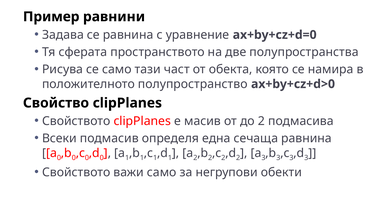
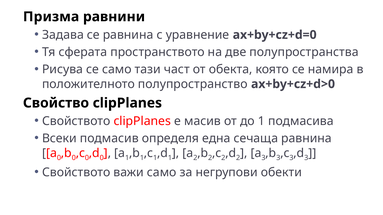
Пример: Пример -> Призма (51, 17)
до 2: 2 -> 1 (261, 121)
